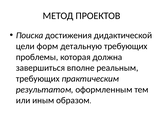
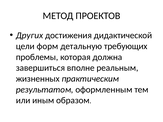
Поиска: Поиска -> Других (29, 35)
требующих: требующих -> жизненных (38, 79)
